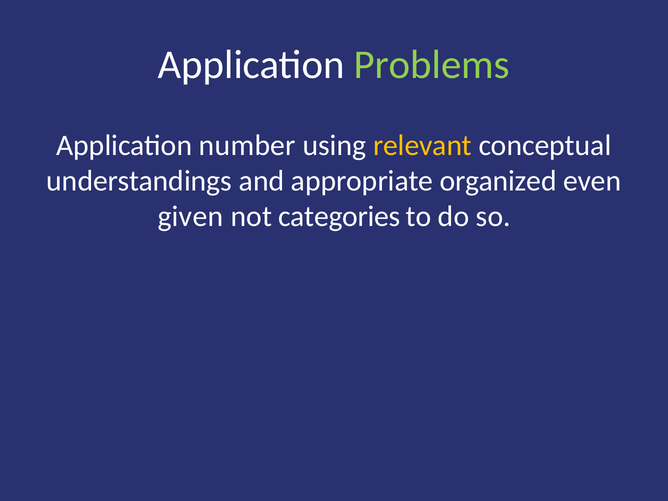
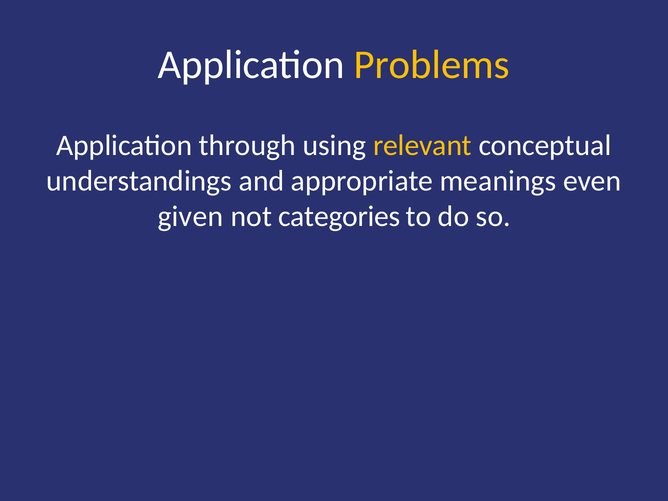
Problems colour: light green -> yellow (432, 65)
number: number -> through (247, 145)
organized: organized -> meanings (498, 181)
